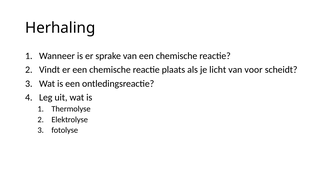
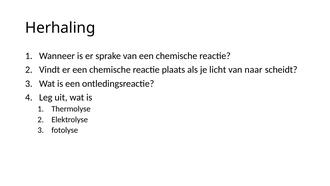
voor: voor -> naar (254, 70)
